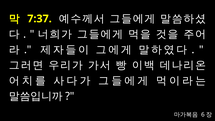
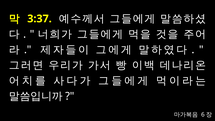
7:37: 7:37 -> 3:37 (40, 19)
